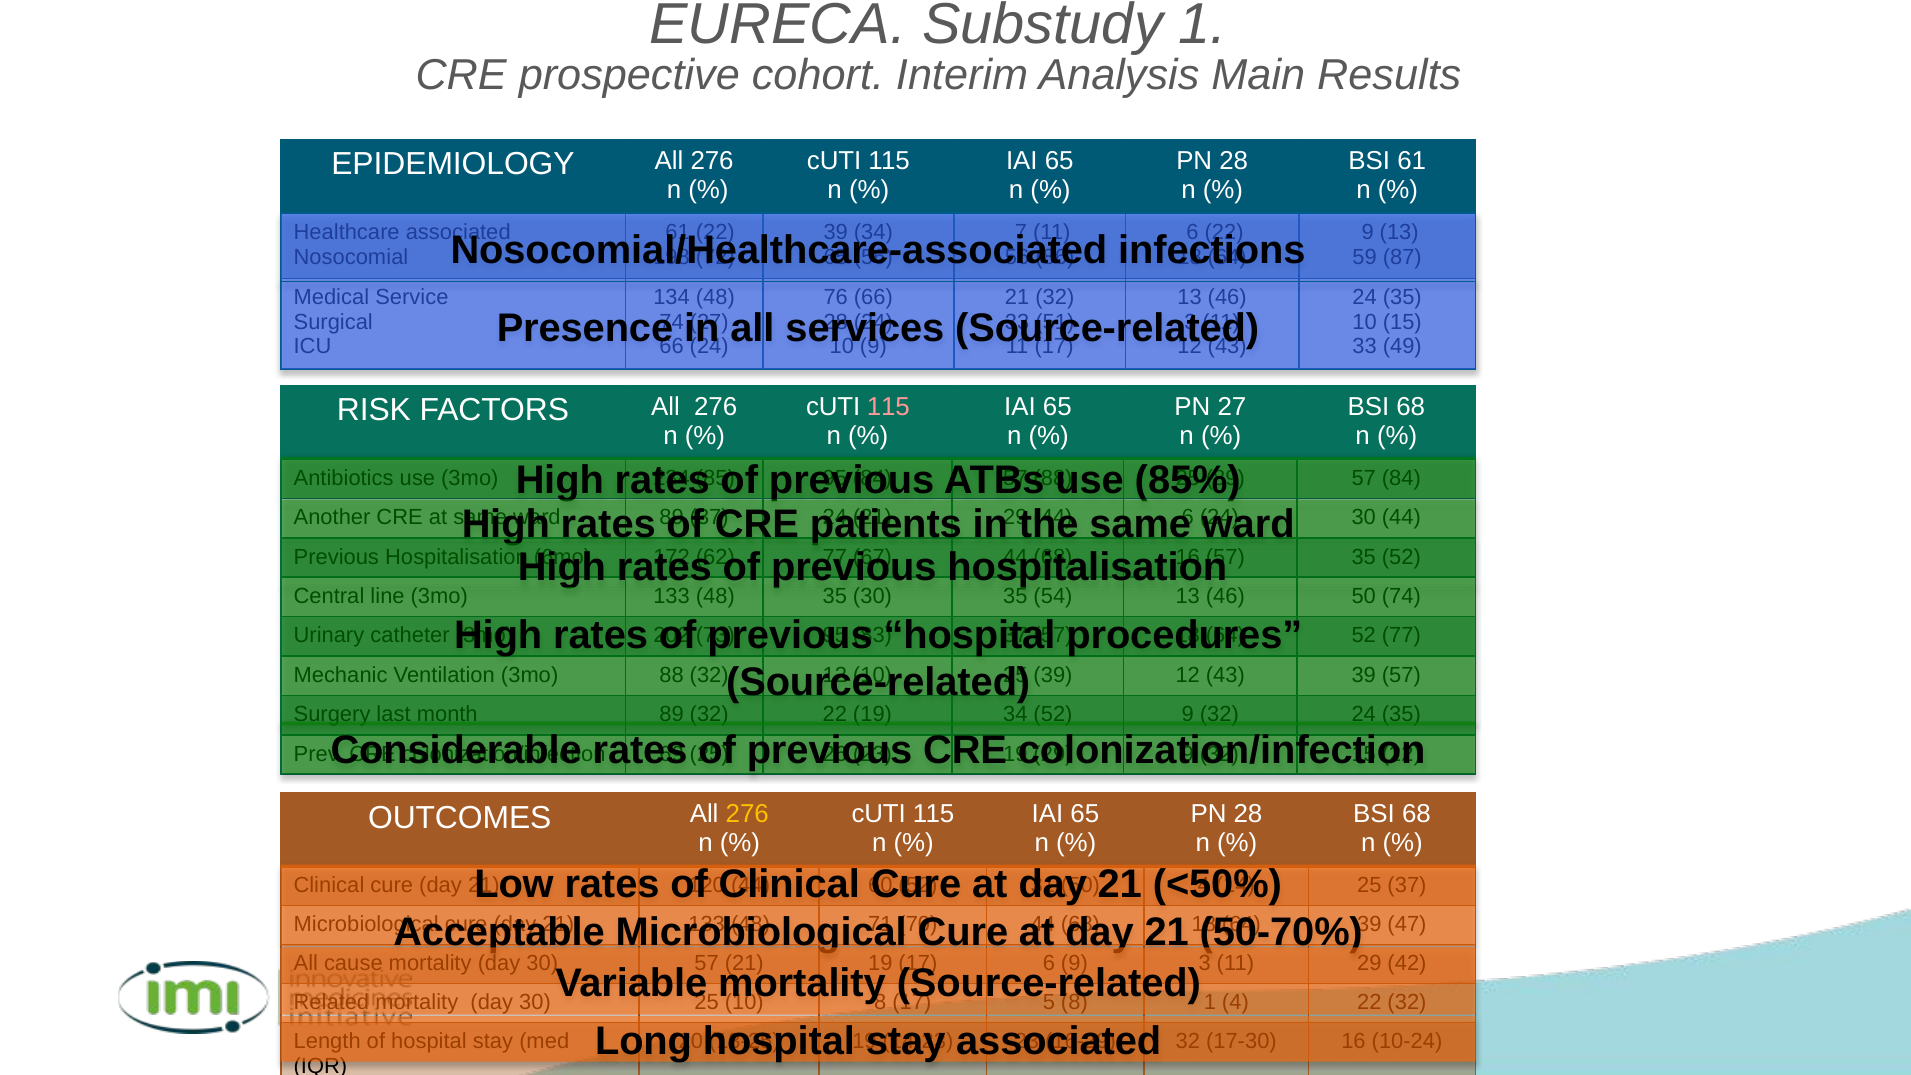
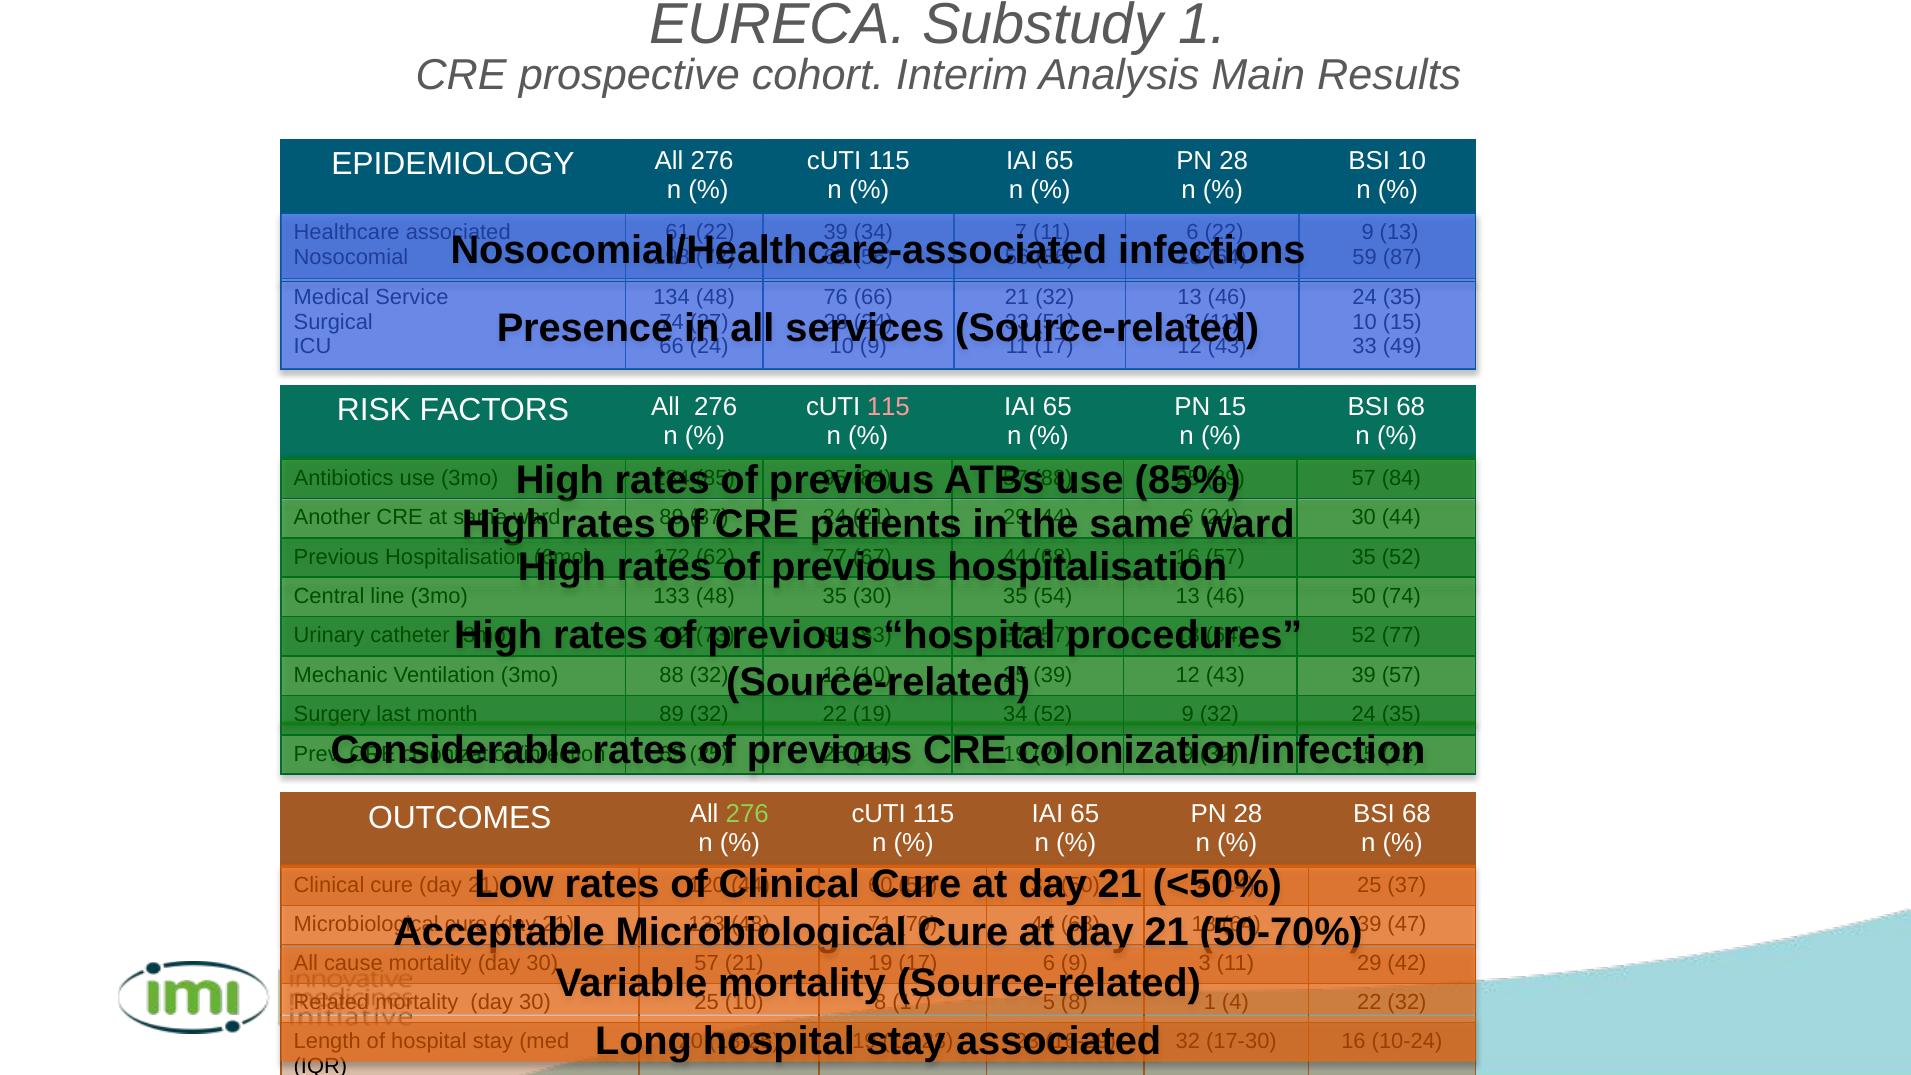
BSI 61: 61 -> 10 (1412, 161)
PN 27: 27 -> 15 (1232, 407)
276 colour: yellow -> light green (747, 814)
